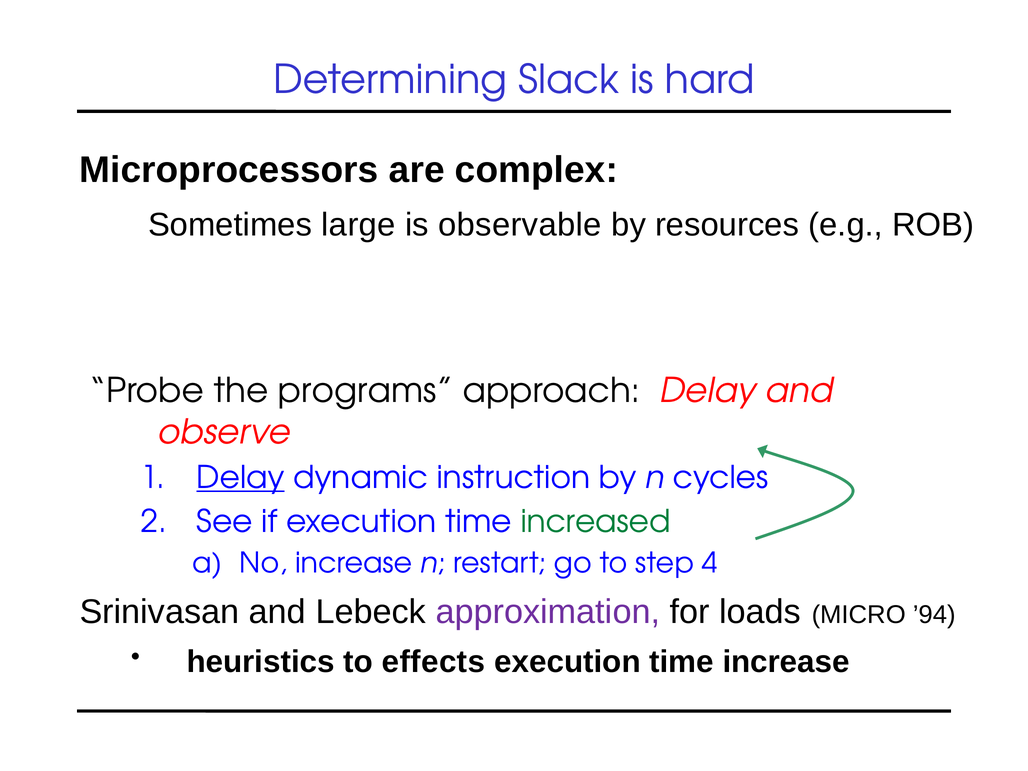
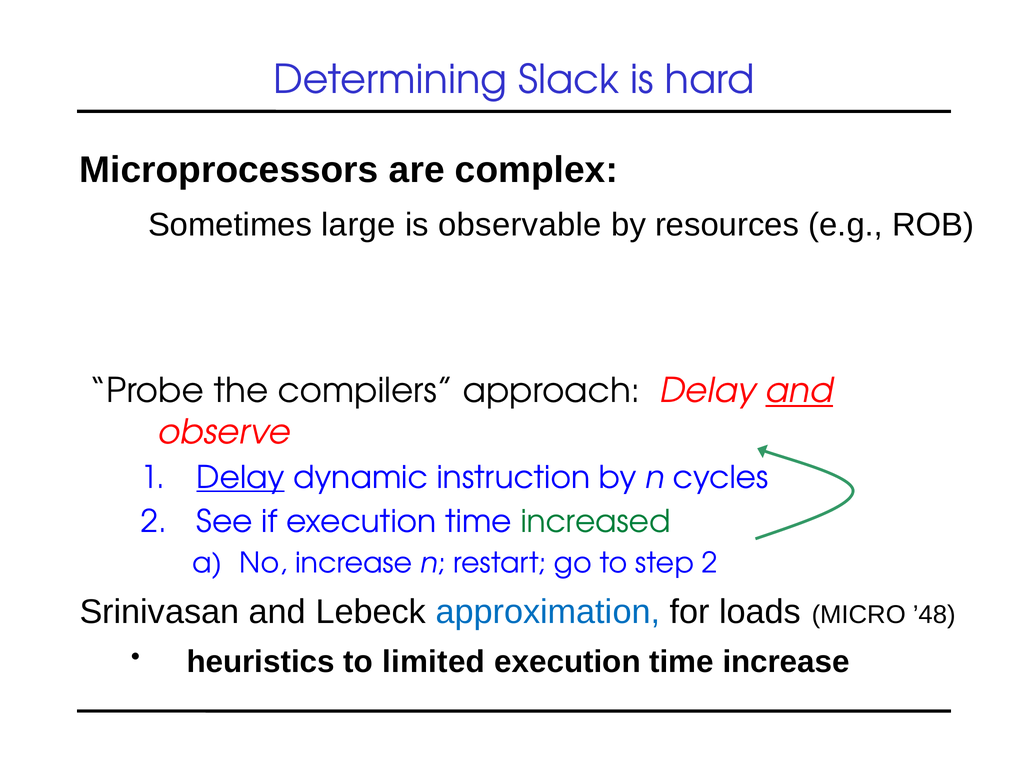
programs: programs -> compilers (366, 391)
and underline: none -> present (799, 391)
step 4: 4 -> 2 (710, 563)
approximation colour: purple -> blue (548, 612)
’94: ’94 -> ’48 (934, 615)
effects: effects -> limited (433, 662)
